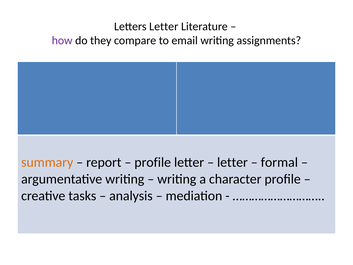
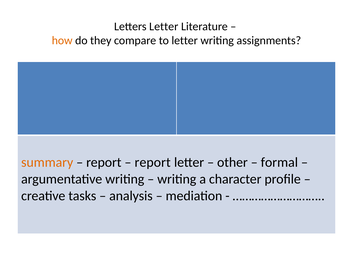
how colour: purple -> orange (62, 41)
to email: email -> letter (185, 41)
profile: profile -> report (153, 162)
letter: letter -> other (232, 162)
